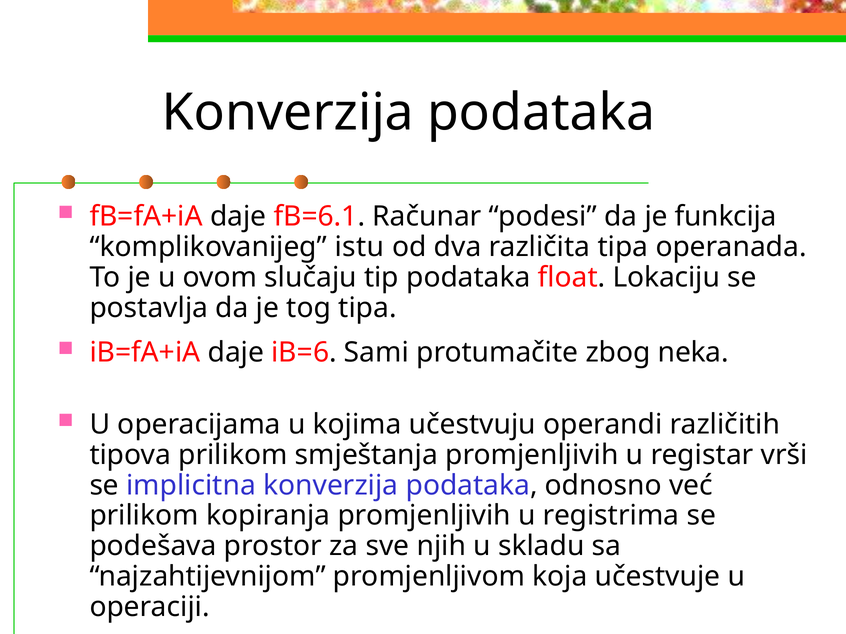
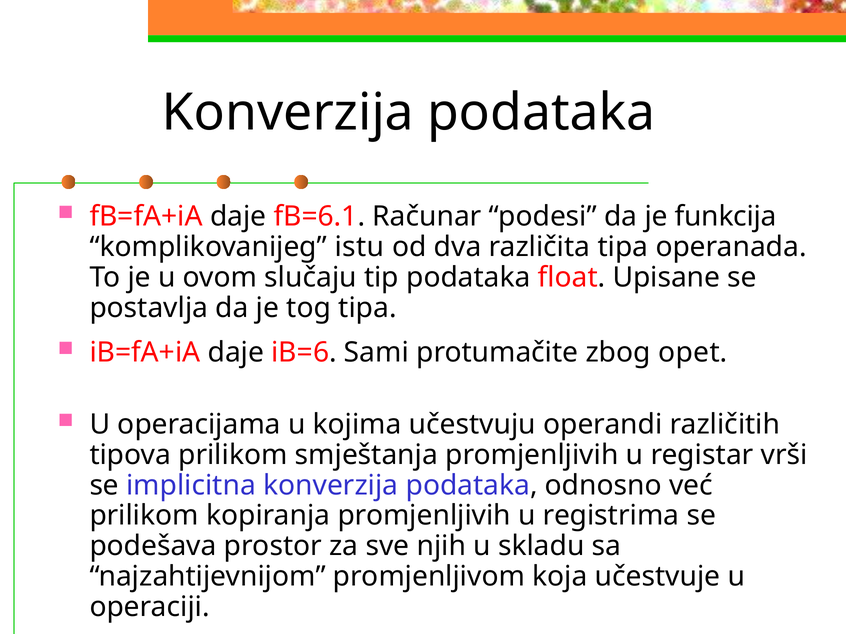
Lokaciju: Lokaciju -> Upisane (666, 278)
neka: neka -> opet (693, 353)
